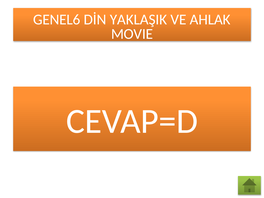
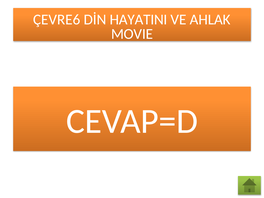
GENEL6: GENEL6 -> ÇEVRE6 (57, 19)
YAKLAŞIK: YAKLAŞIK -> HAYATINI (139, 19)
